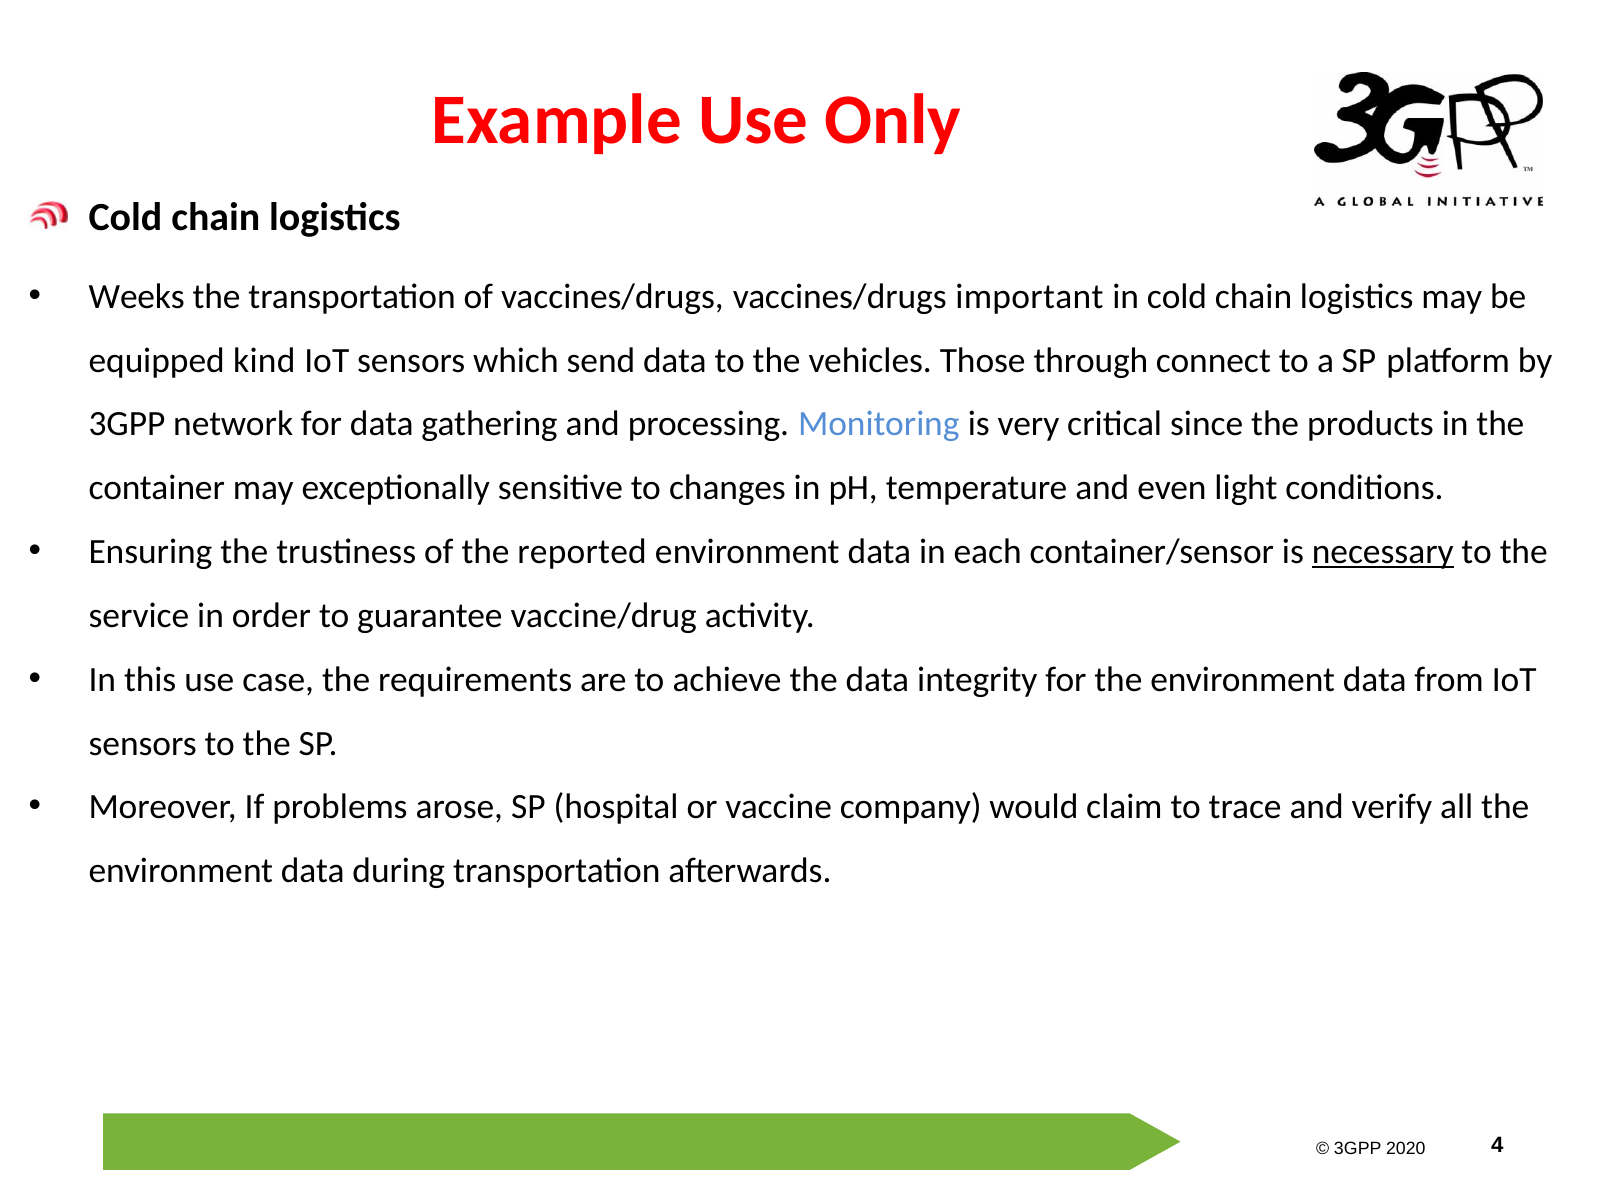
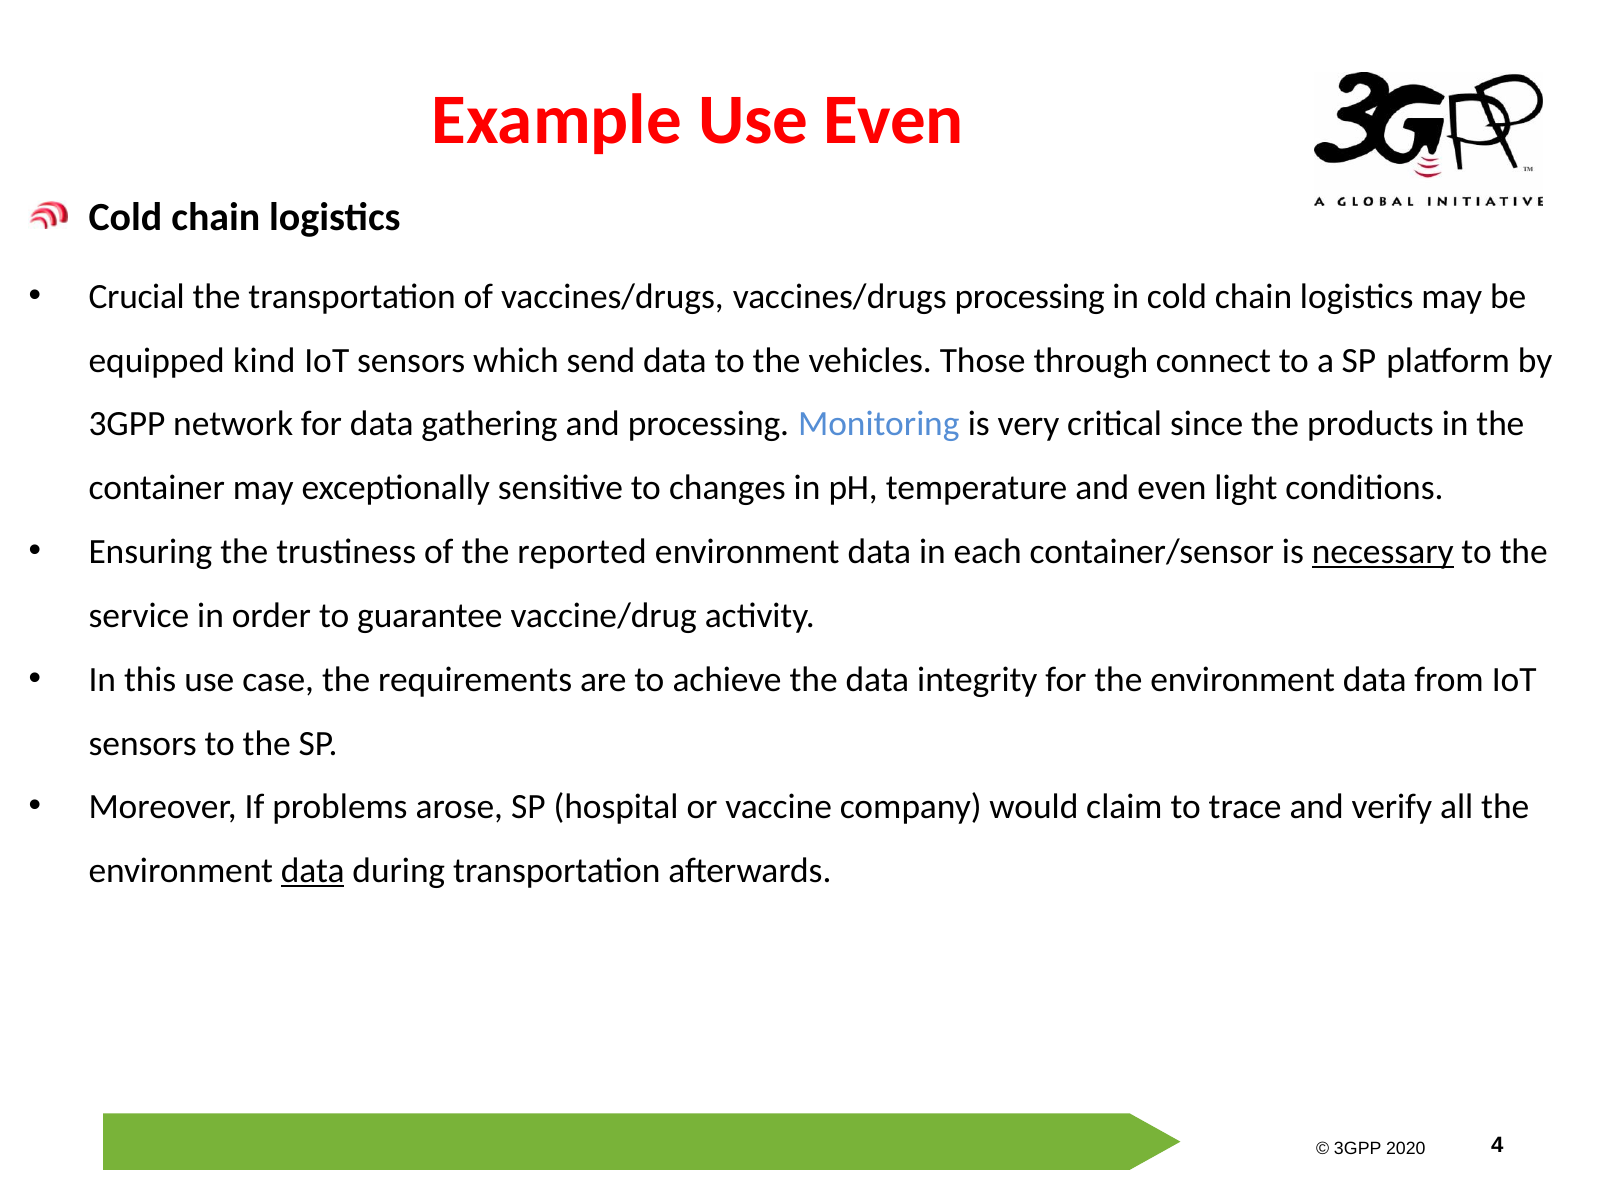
Use Only: Only -> Even (893, 120)
Weeks: Weeks -> Crucial (137, 296)
vaccines/drugs important: important -> processing (1030, 296)
data underline: none -> present (313, 871)
